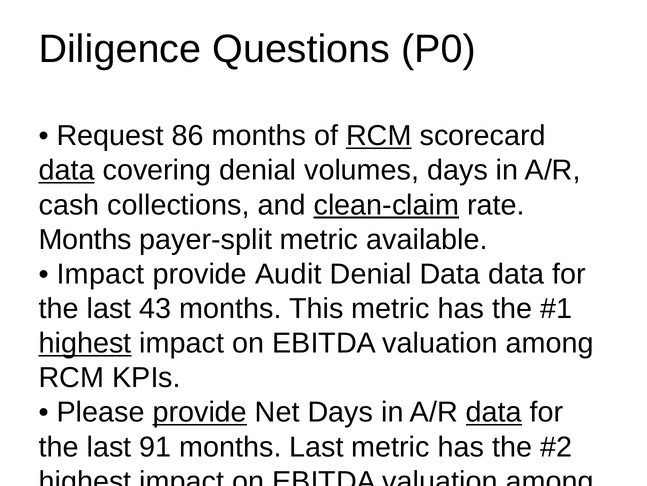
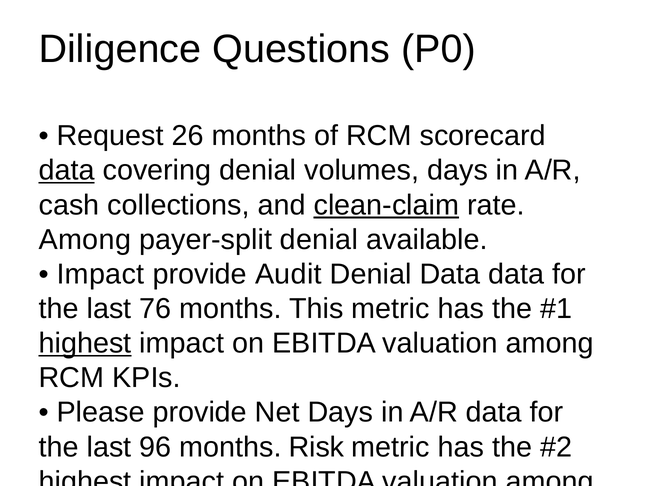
86: 86 -> 26 (188, 136)
RCM underline: present -> none (379, 136)
Months: Months -> Among (85, 239)
payer-split metric: metric -> denial (319, 239)
43: 43 -> 76 (155, 308)
provide underline: present -> none (200, 412)
data underline: present -> none (494, 412)
91: 91 -> 96 (155, 446)
months Last: Last -> Risk (316, 446)
